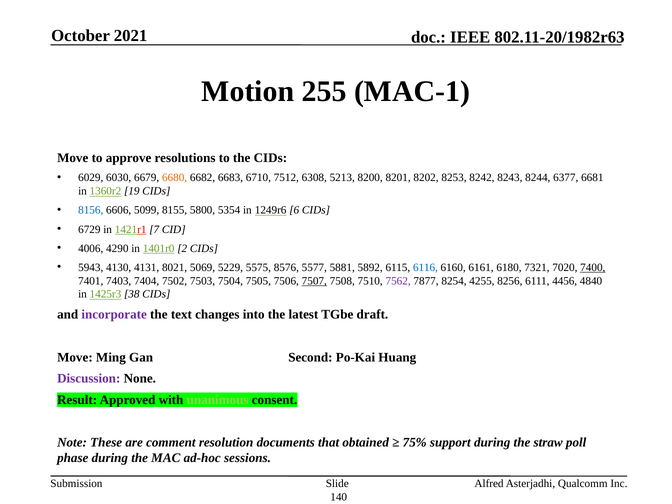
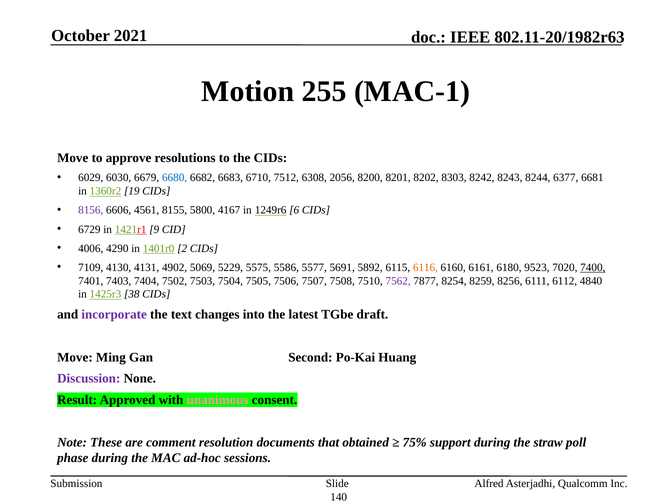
6680 colour: orange -> blue (175, 178)
5213: 5213 -> 2056 (342, 178)
8253: 8253 -> 8303 (454, 178)
8156 colour: blue -> purple (91, 210)
5099: 5099 -> 4561 (147, 210)
5354: 5354 -> 4167 (229, 210)
7: 7 -> 9 (154, 229)
5943: 5943 -> 7109 (91, 267)
8021: 8021 -> 4902 (175, 267)
8576: 8576 -> 5586 (286, 267)
5881: 5881 -> 5691 (342, 267)
6116 colour: blue -> orange (425, 267)
7321: 7321 -> 9523 (537, 267)
7507 underline: present -> none (314, 281)
4255: 4255 -> 8259 (482, 281)
4456: 4456 -> 6112 (565, 281)
unanimous colour: light green -> pink (218, 400)
